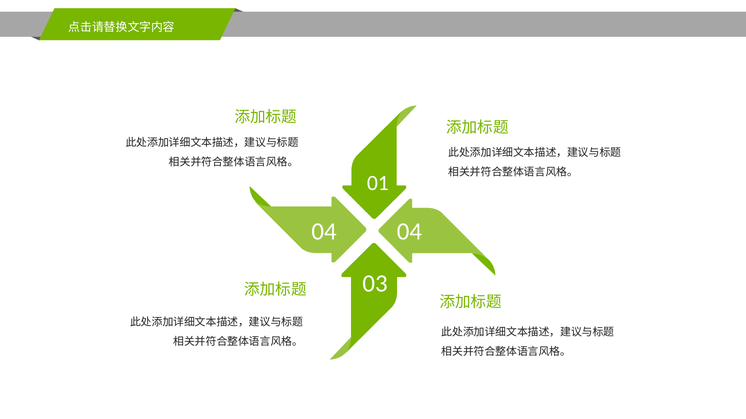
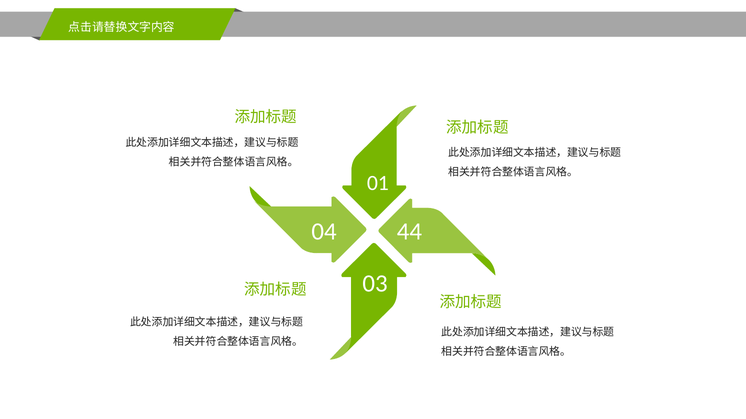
04 04: 04 -> 44 (409, 232)
